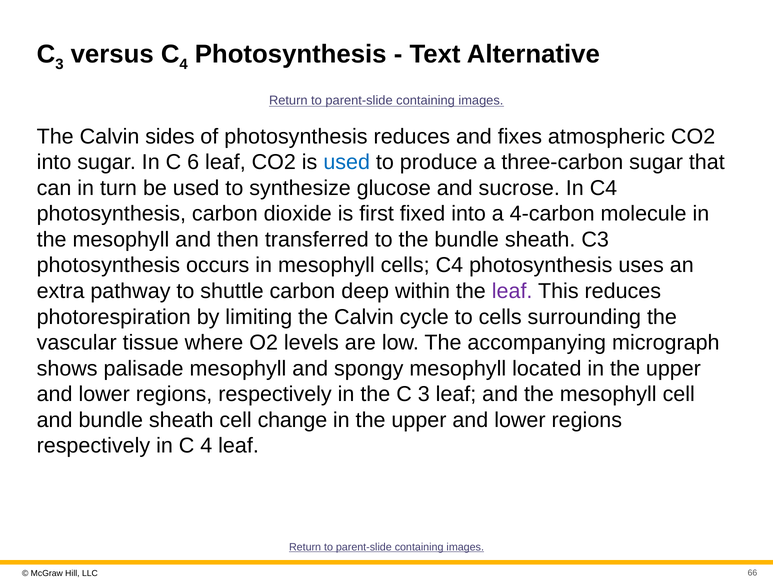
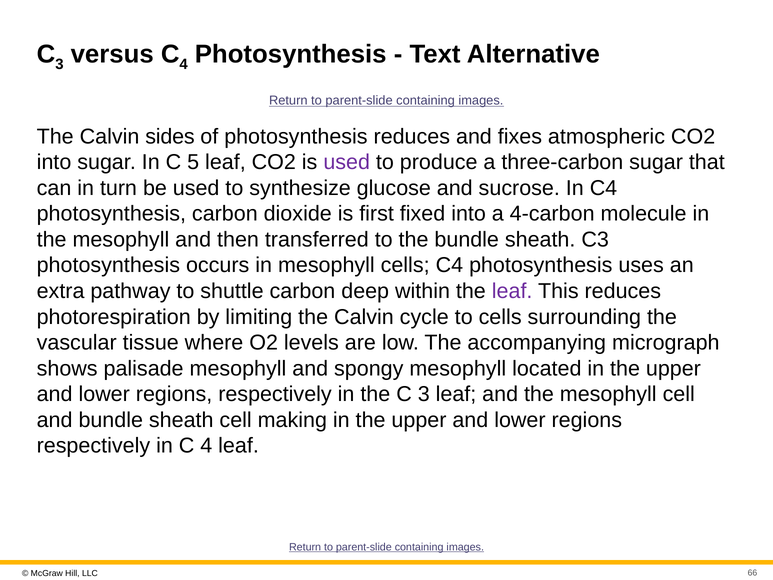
6: 6 -> 5 (193, 162)
used colour: blue -> purple (347, 162)
change: change -> making (292, 420)
